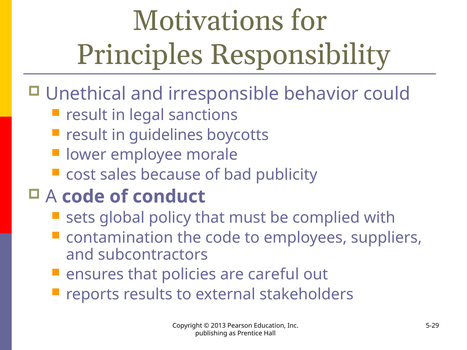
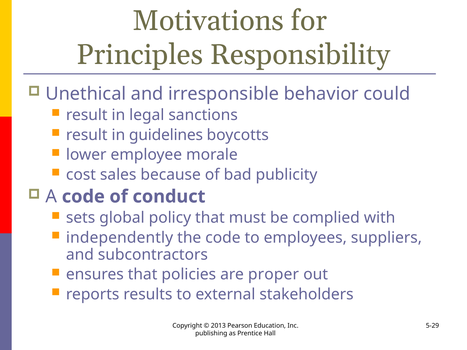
contamination: contamination -> independently (120, 238)
careful: careful -> proper (273, 275)
